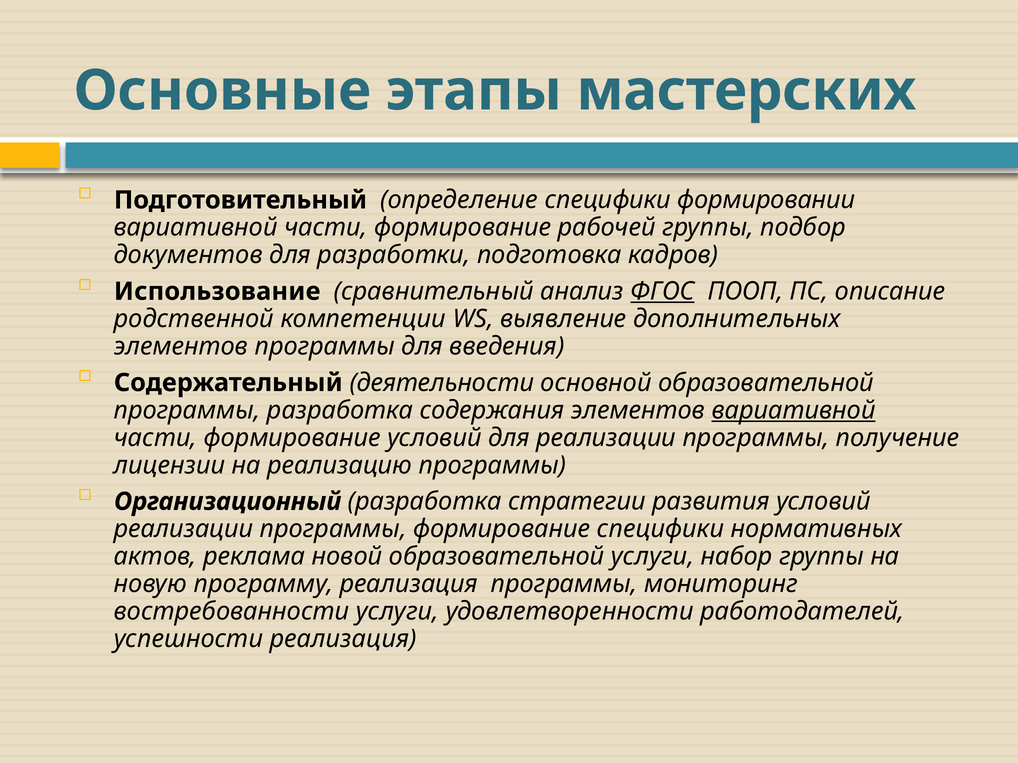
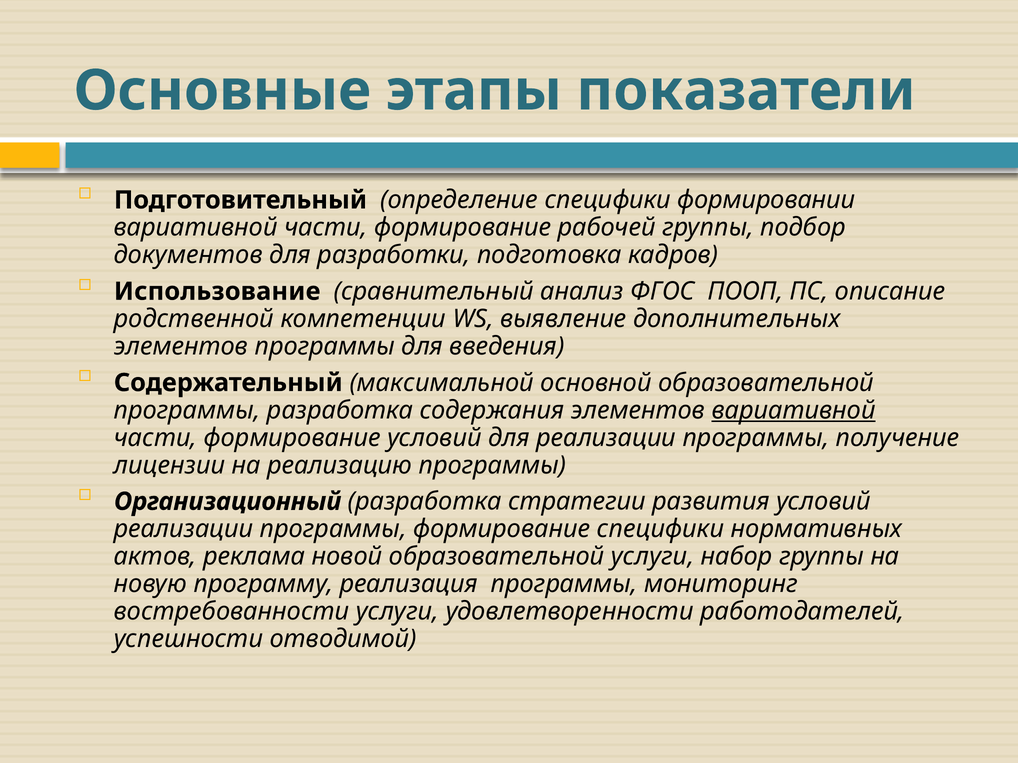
мастерских: мастерских -> показатели (746, 91)
ФГОС underline: present -> none (662, 292)
деятельности: деятельности -> максимальной (442, 383)
успешности реализация: реализация -> отводимой (343, 639)
